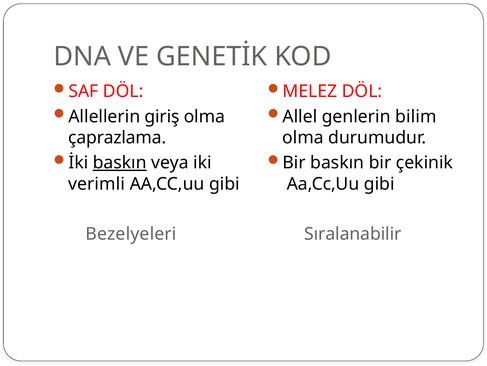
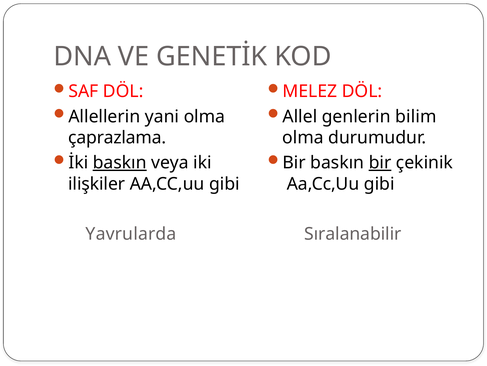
giriş: giriş -> yani (162, 116)
bir underline: none -> present (380, 162)
verimli: verimli -> ilişkiler (97, 184)
Bezelyeleri: Bezelyeleri -> Yavrularda (131, 234)
